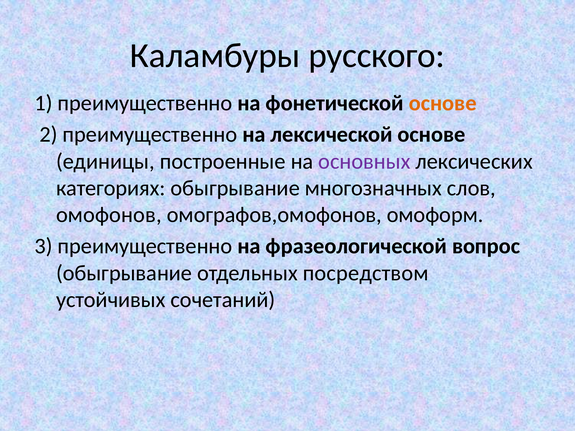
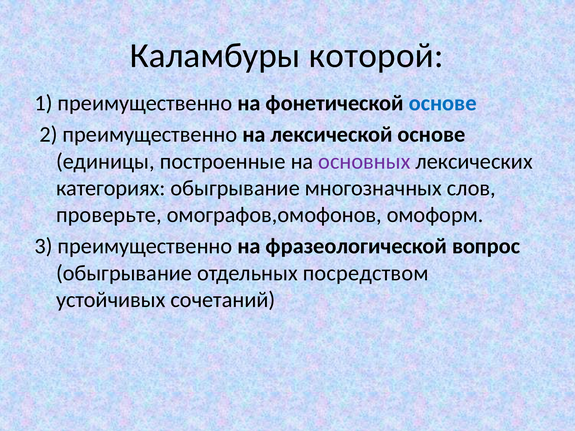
русского: русского -> которой (376, 56)
основе colour: orange -> blue (443, 103)
омофонов: омофонов -> проверьте (109, 215)
